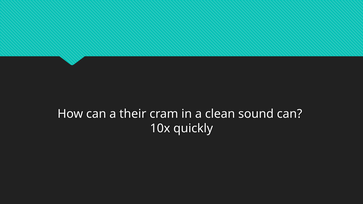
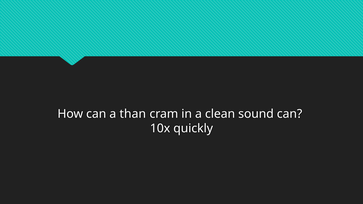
their: their -> than (133, 114)
